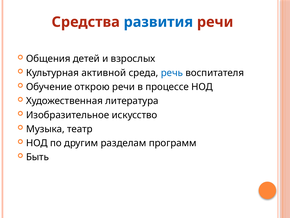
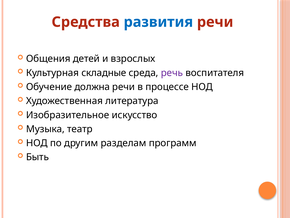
активной: активной -> складные (104, 73)
речь colour: blue -> purple (172, 73)
открою: открою -> должна (92, 87)
